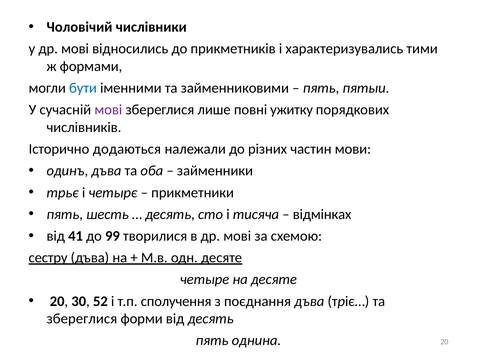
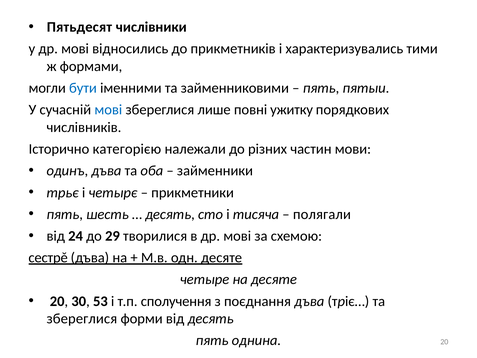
Чоловічий: Чоловічий -> Пятьдесят (79, 27)
мові colour: purple -> blue (108, 110)
додаються: додаються -> категорією (127, 149)
відмінках: відмінках -> полягали (322, 214)
41: 41 -> 24 (76, 236)
99: 99 -> 29 (112, 236)
сестру: сестру -> сестрě (48, 258)
52: 52 -> 53 (100, 301)
